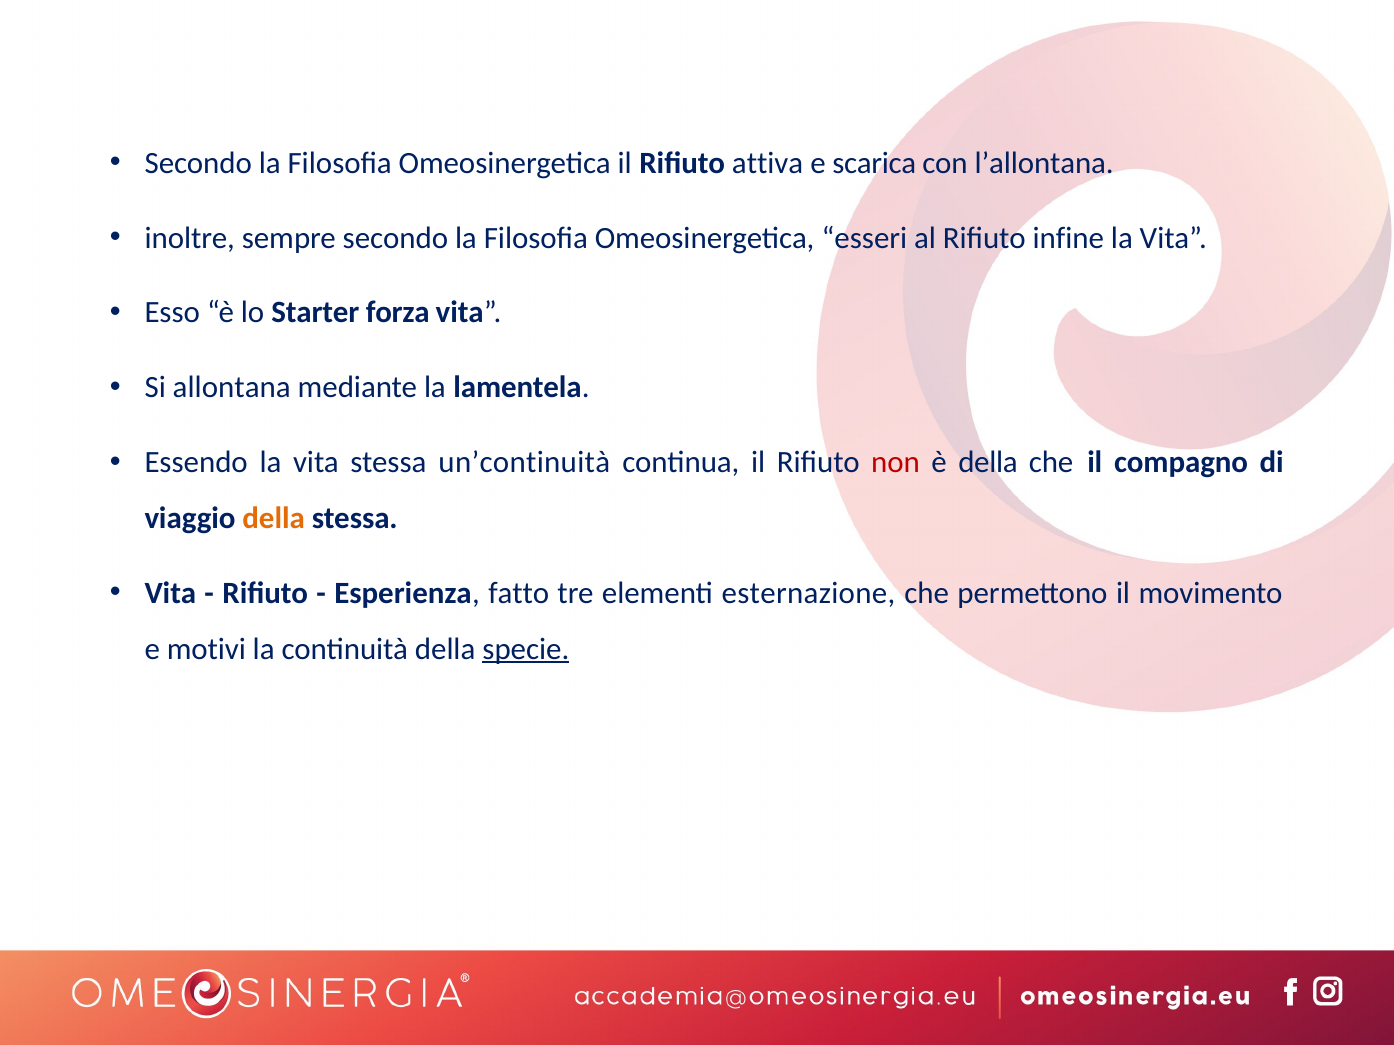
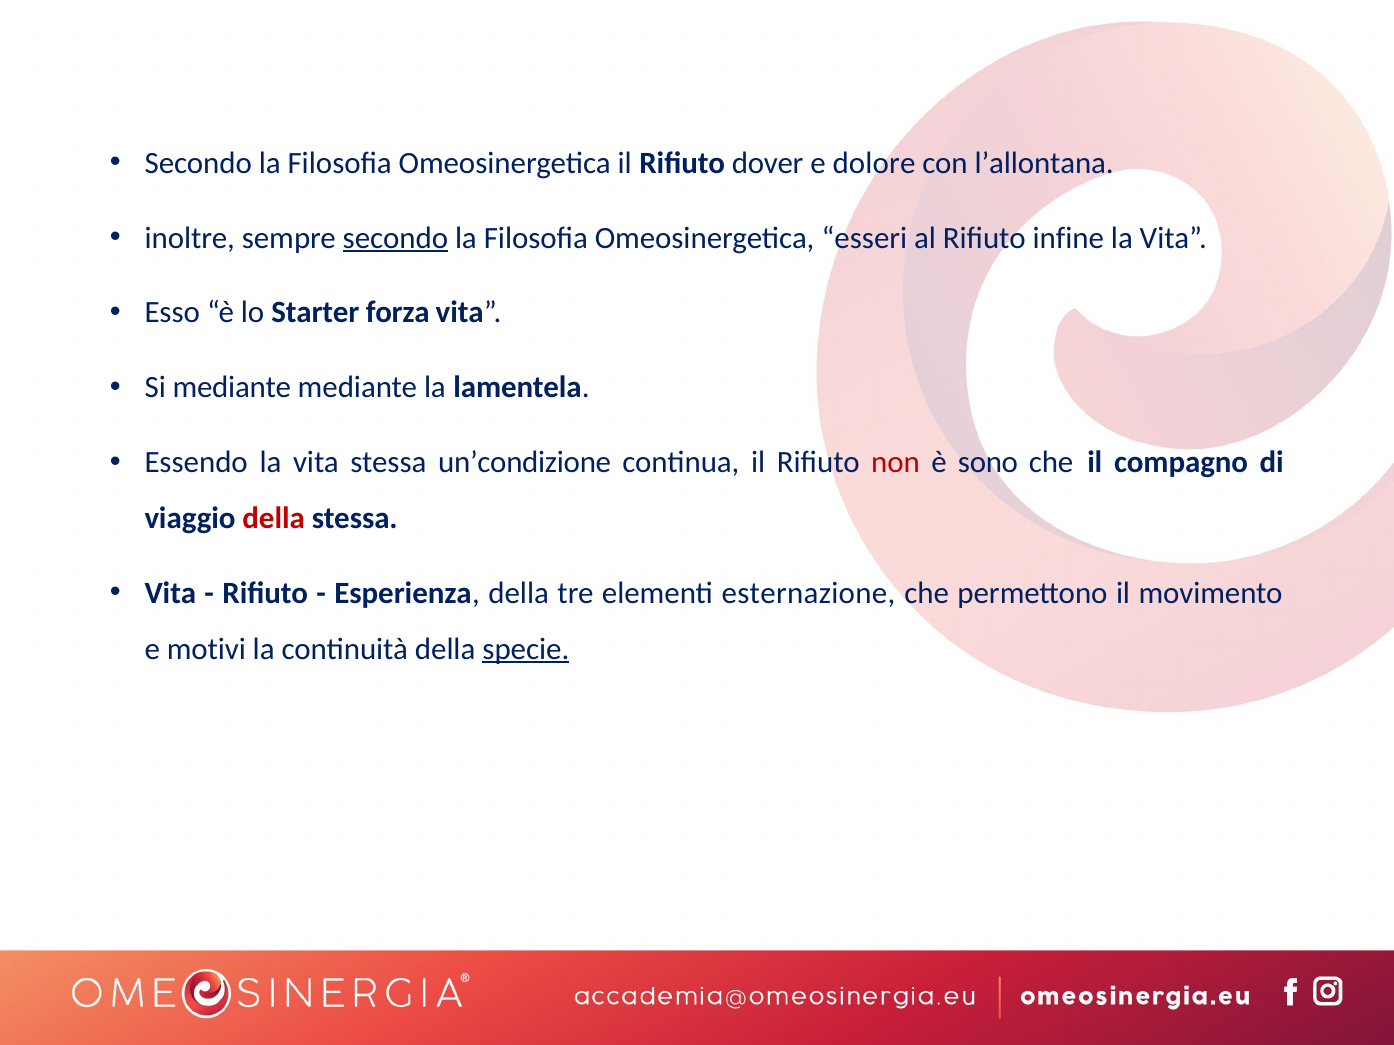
attiva: attiva -> dover (768, 163)
scarica: scarica -> dolore (874, 163)
secondo underline: none -> present (395, 238)
Si allontana: allontana -> mediante (232, 388)
un’continuità: un’continuità -> un’condizione (525, 463)
è della: della -> sono (988, 463)
della colour: orange -> red (274, 519)
Esperienza fatto: fatto -> della (519, 594)
